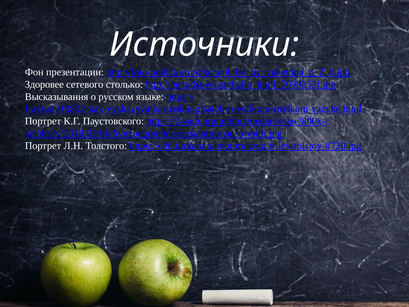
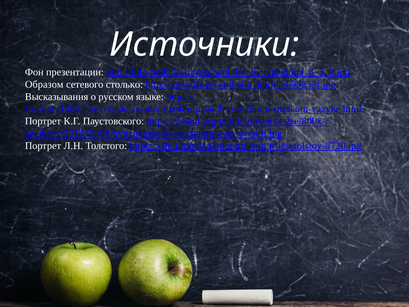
Здоровее: Здоровее -> Образом (44, 84)
